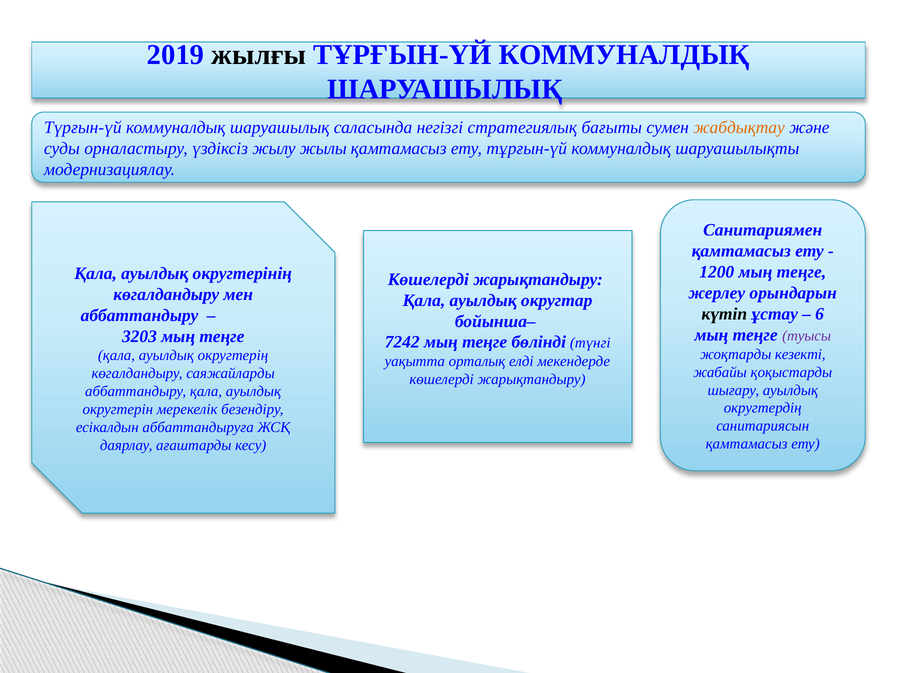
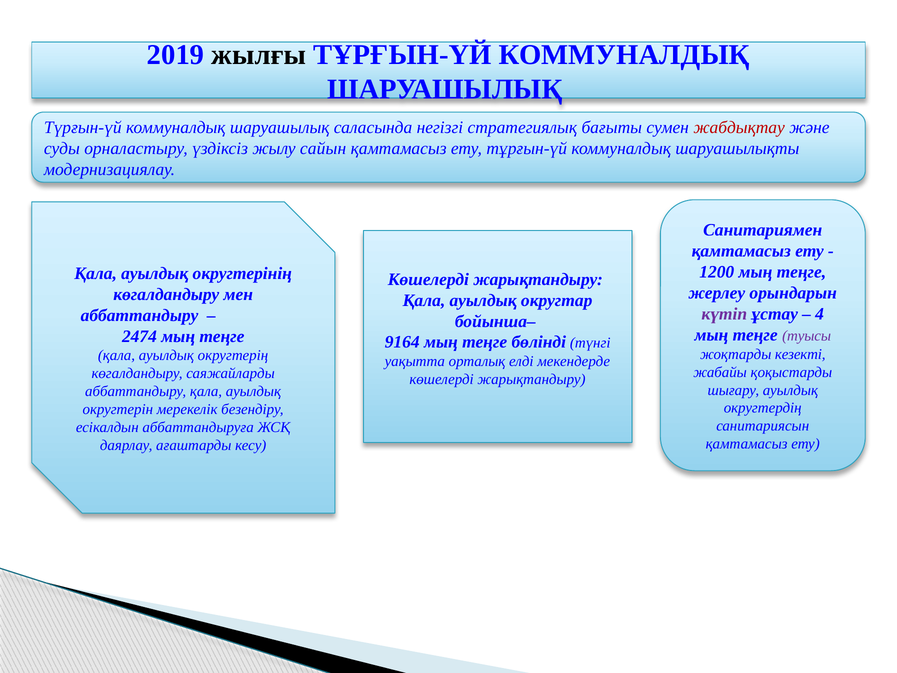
жабдықтау colour: orange -> red (739, 127)
жылы: жылы -> сайын (323, 148)
күтіп colour: black -> purple (724, 314)
6: 6 -> 4 (820, 314)
3203: 3203 -> 2474 (139, 336)
7242: 7242 -> 9164 (402, 342)
